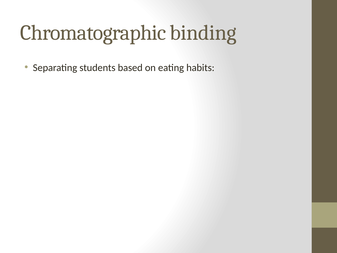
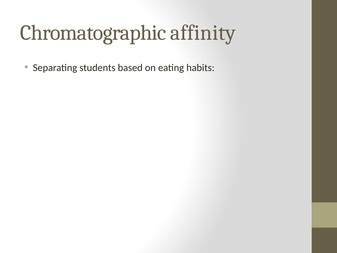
binding: binding -> affinity (203, 33)
